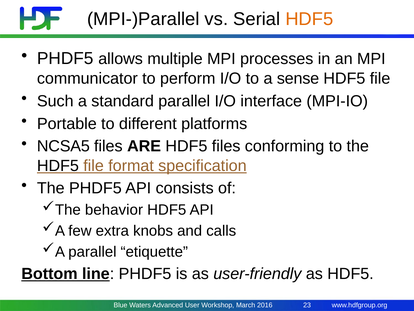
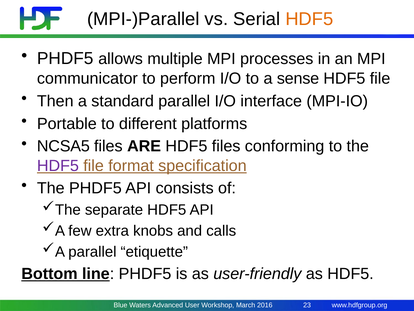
Such: Such -> Then (55, 101)
HDF5 colour: black -> purple (58, 165)
behavior: behavior -> separate (114, 210)
